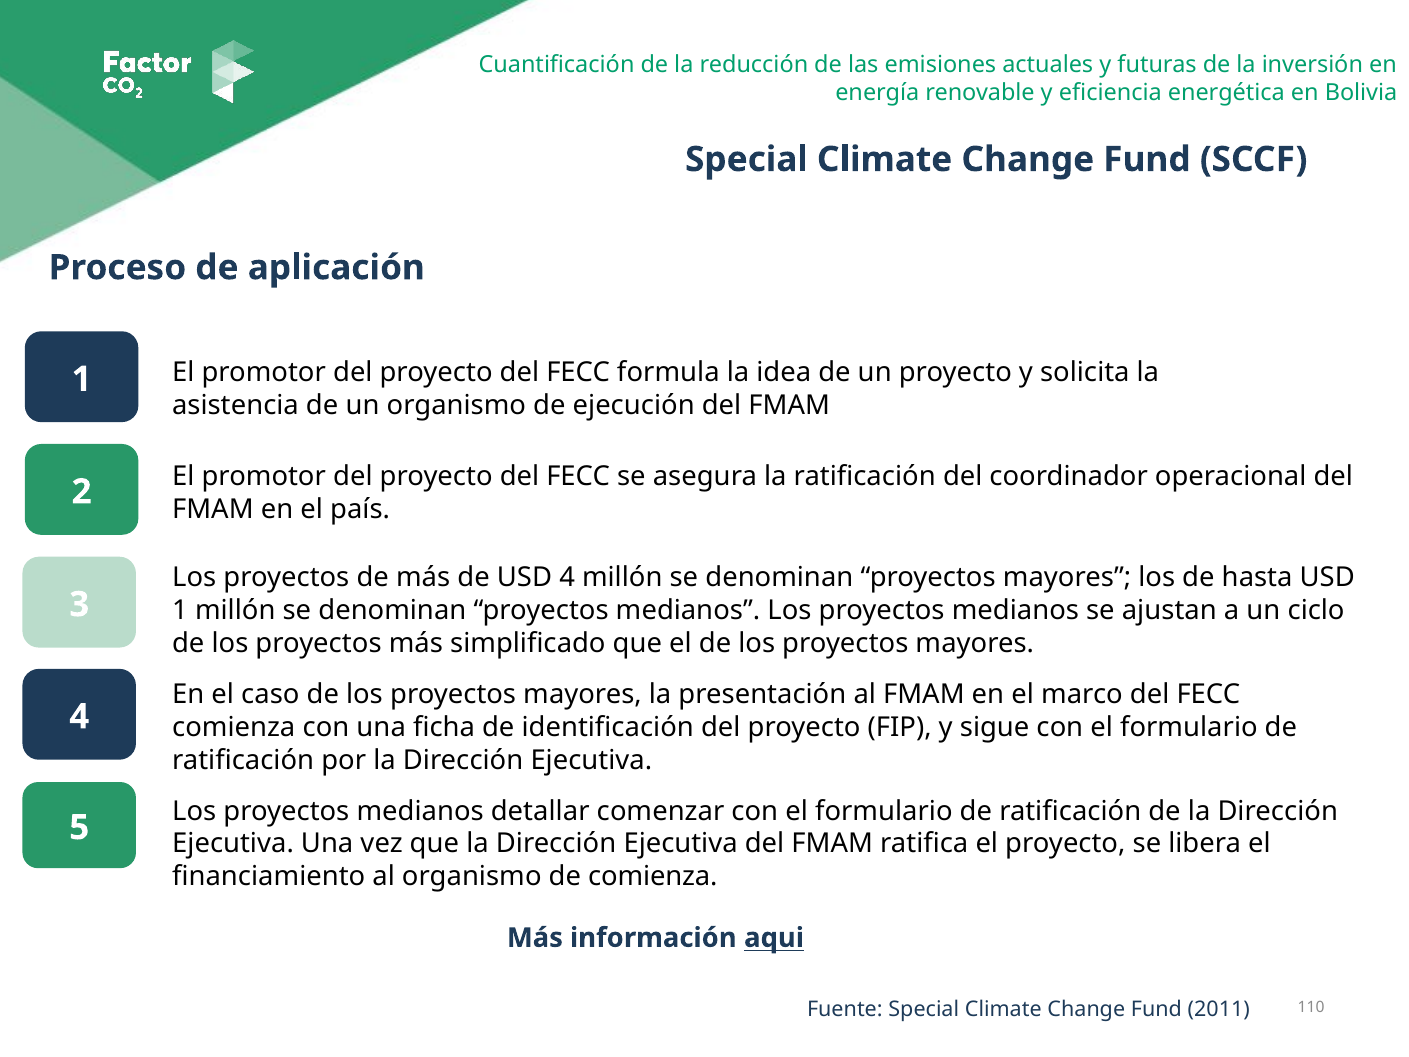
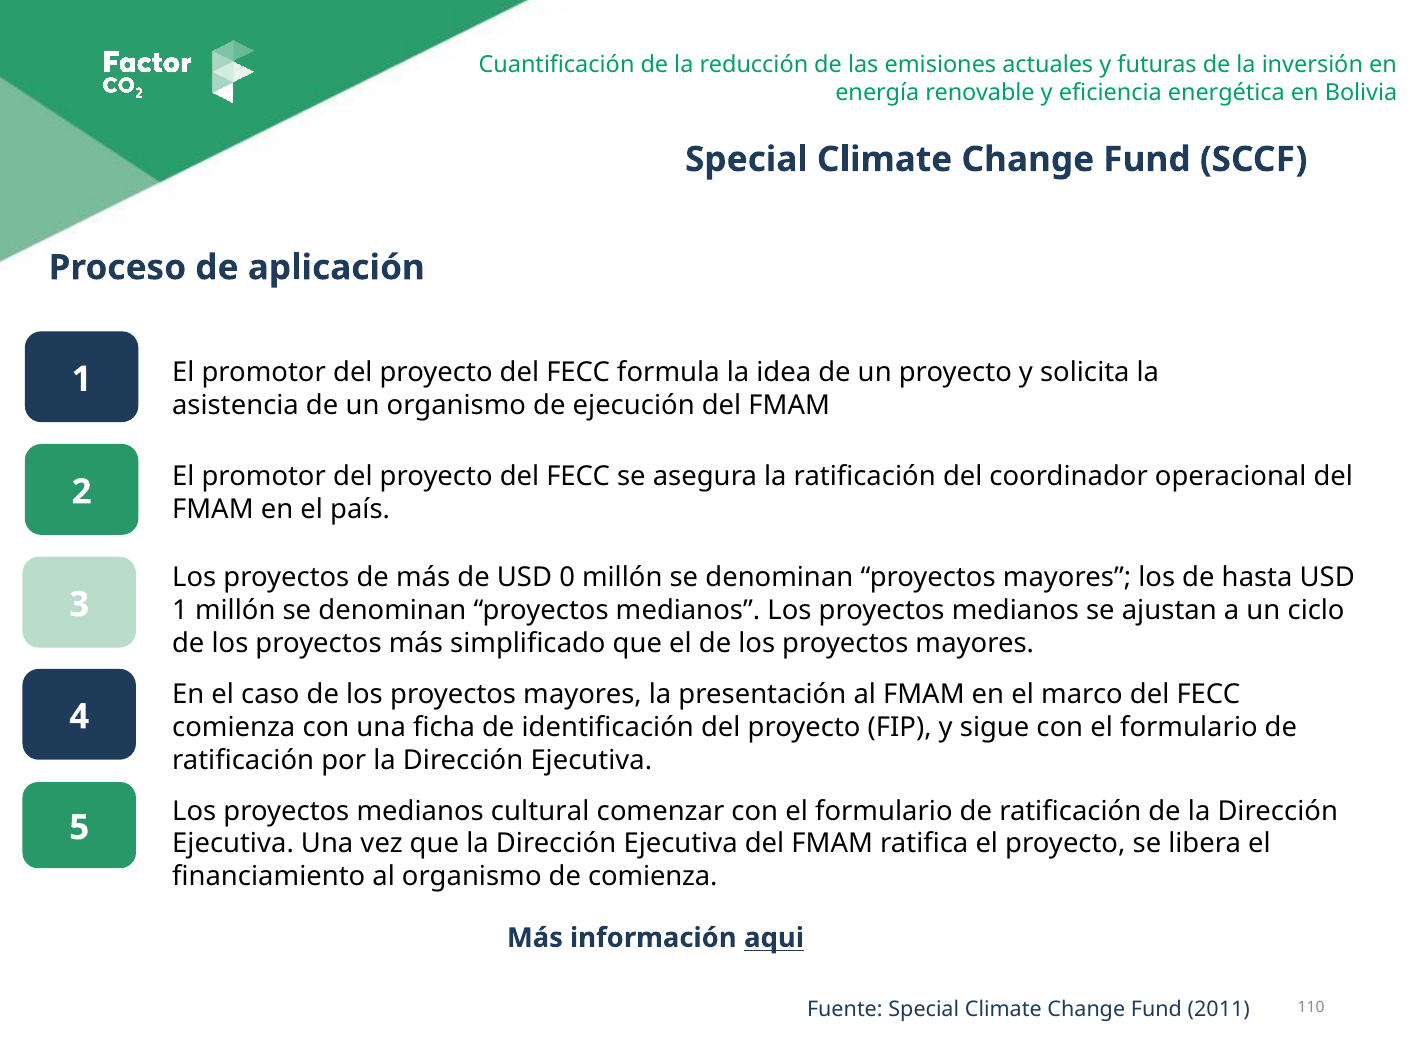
USD 4: 4 -> 0 (567, 578)
detallar: detallar -> cultural (540, 811)
